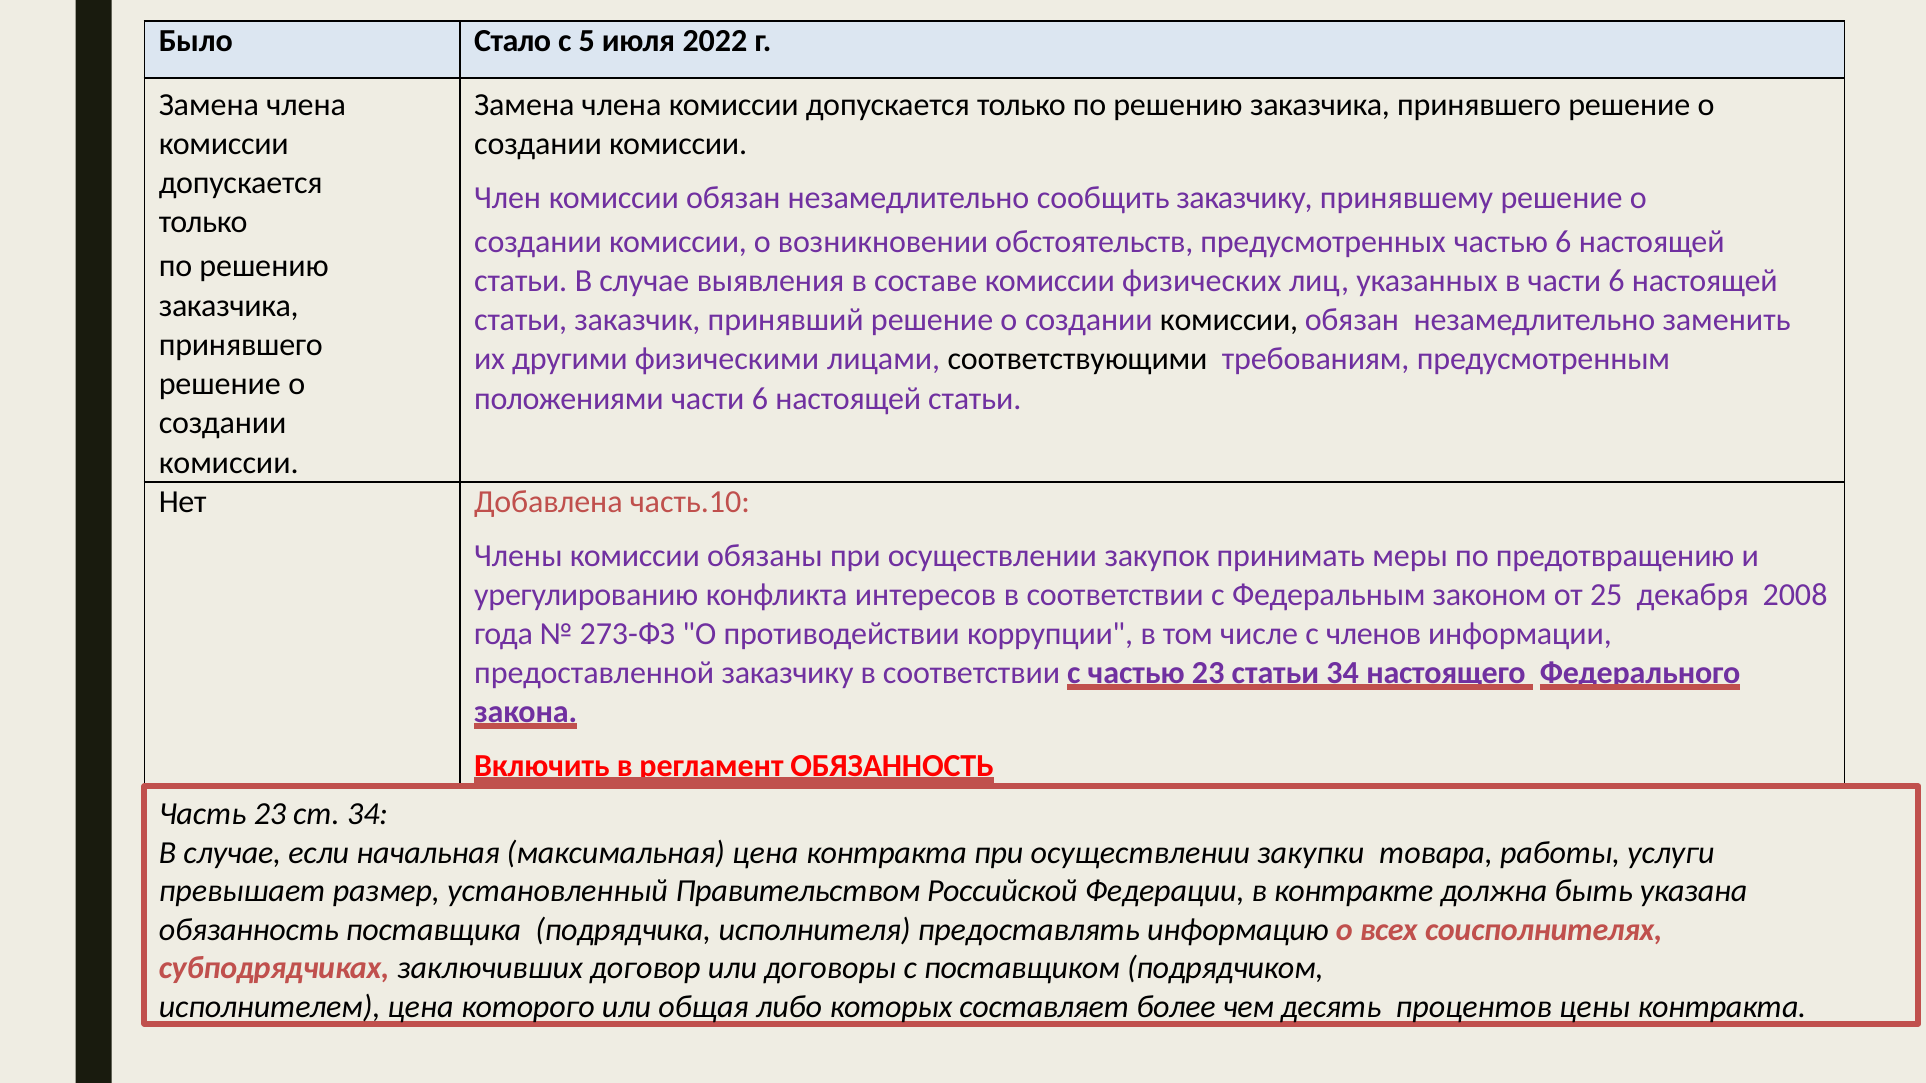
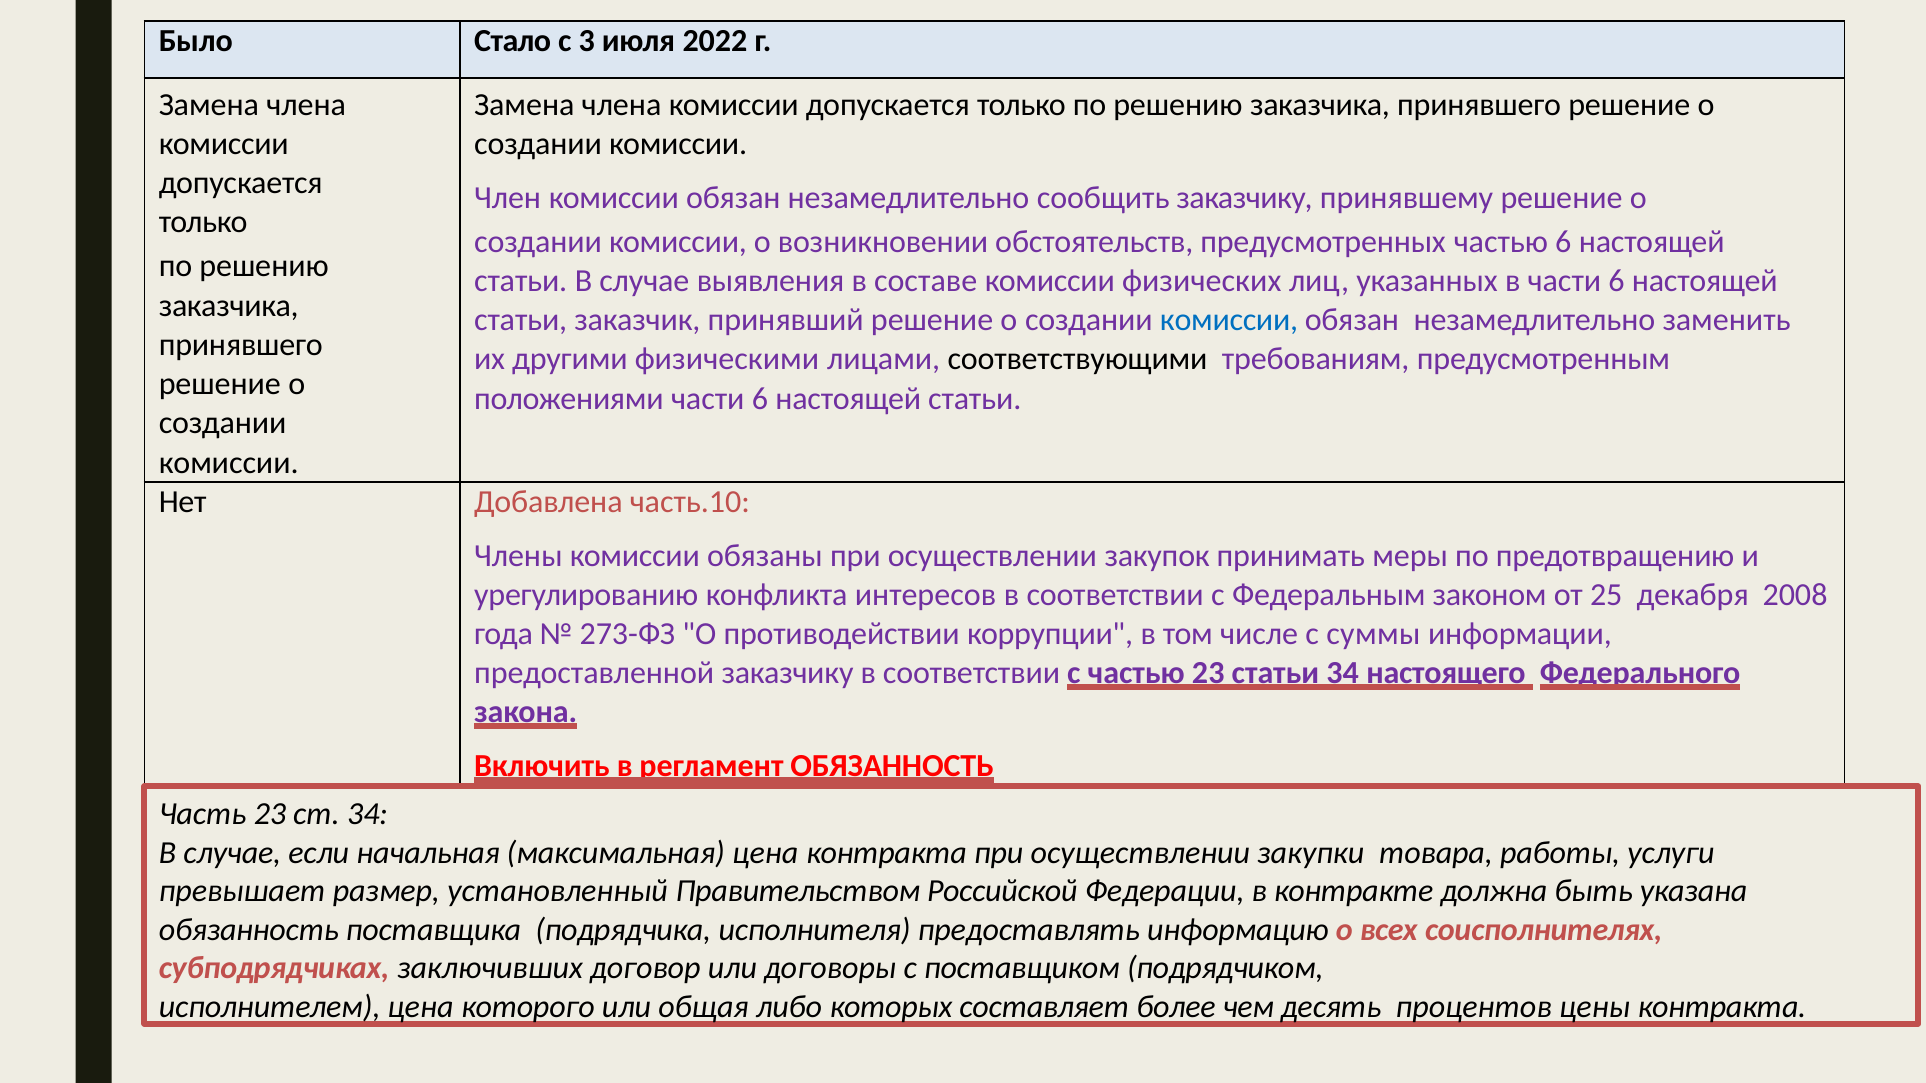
5: 5 -> 3 (587, 41)
комиссии colour: black -> blue (1229, 320)
членов: членов -> суммы (1373, 634)
